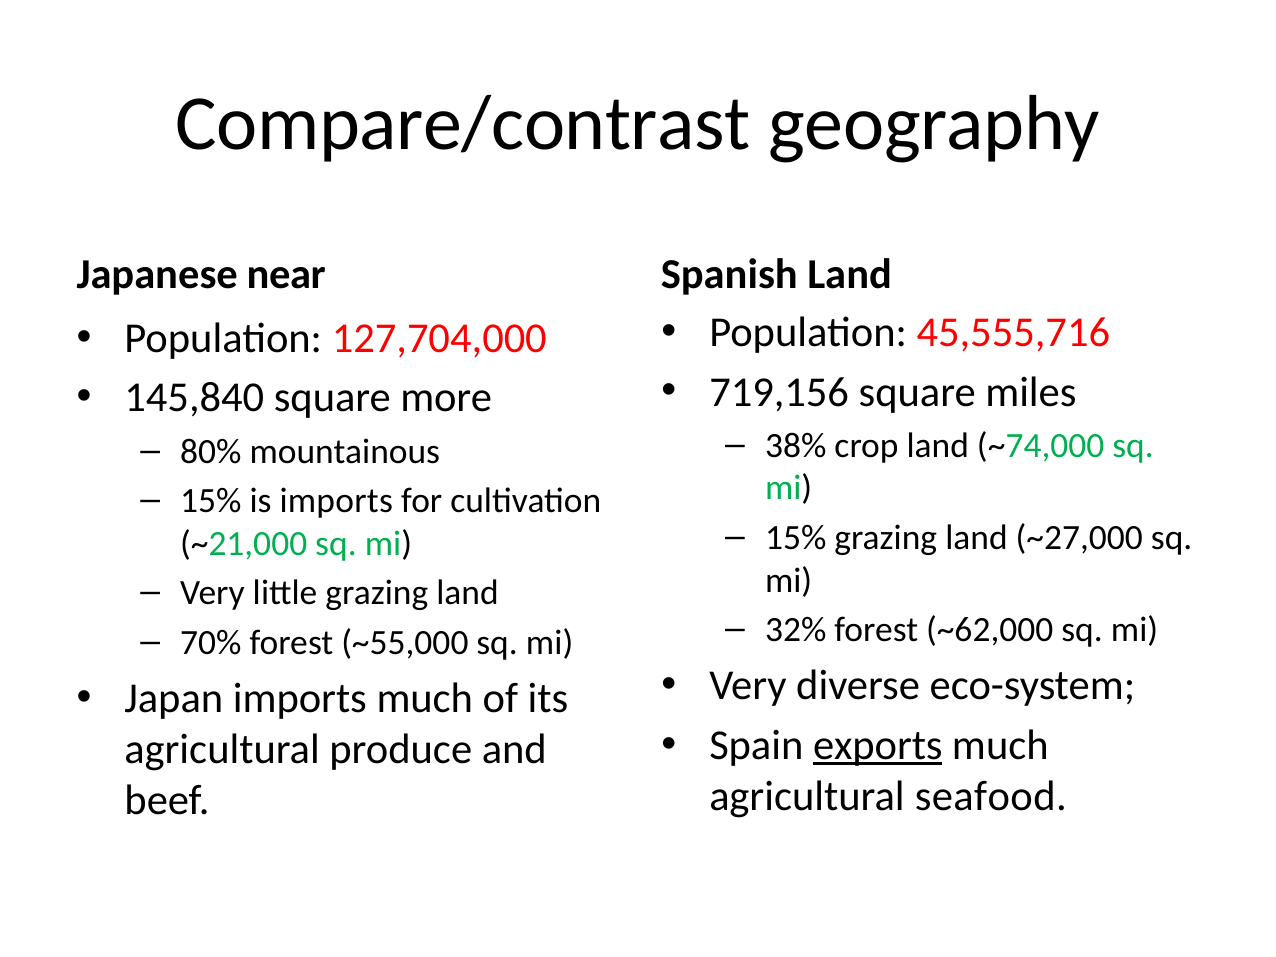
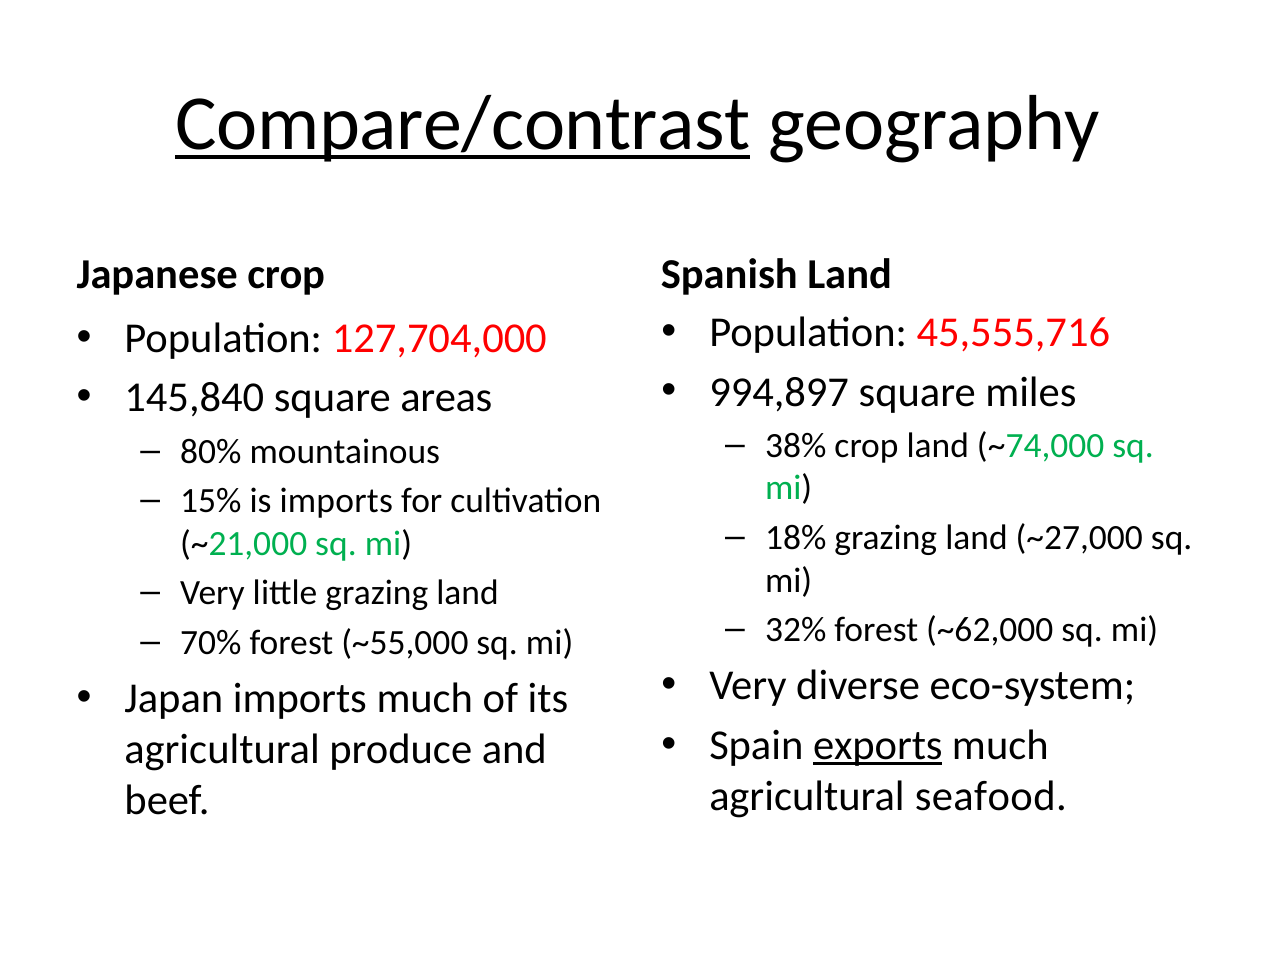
Compare/contrast underline: none -> present (463, 124)
Japanese near: near -> crop (286, 275)
719,156: 719,156 -> 994,897 (779, 392)
more: more -> areas (446, 398)
15%: 15% -> 18% (796, 538)
